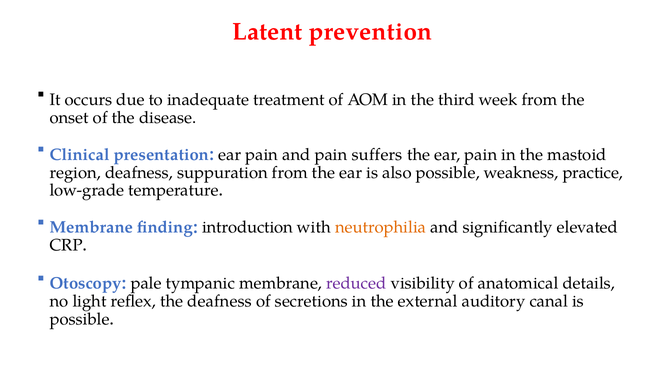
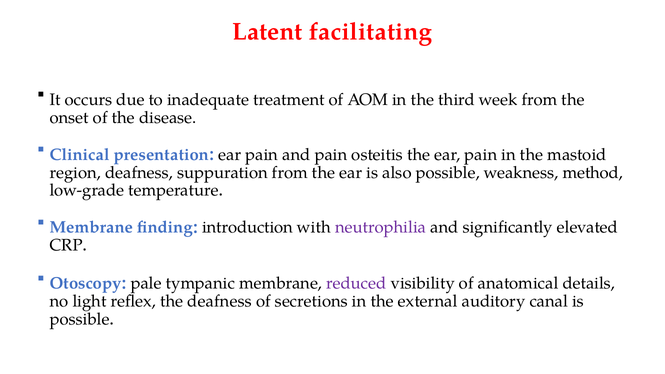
prevention: prevention -> facilitating (370, 32)
suffers: suffers -> osteitis (377, 155)
practice: practice -> method (593, 173)
neutrophilia colour: orange -> purple (381, 228)
